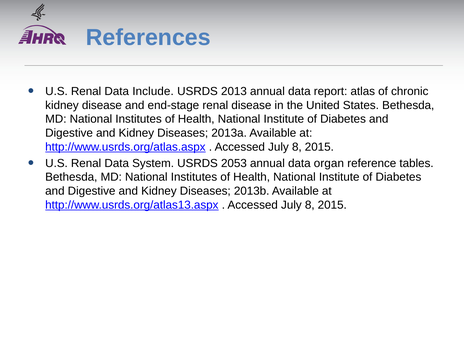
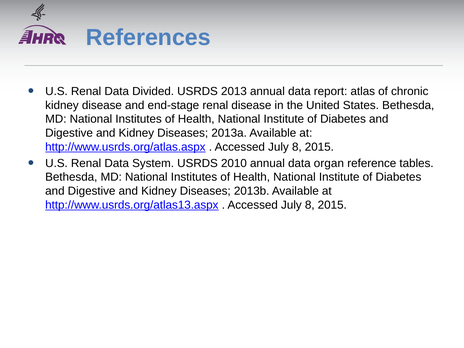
Include: Include -> Divided (153, 91)
2053: 2053 -> 2010 (234, 163)
